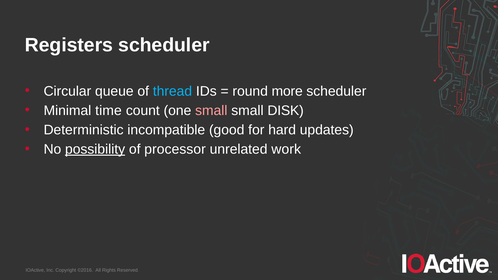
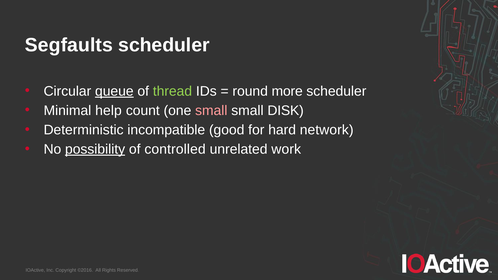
Registers: Registers -> Segfaults (69, 45)
queue underline: none -> present (114, 91)
thread colour: light blue -> light green (172, 91)
time: time -> help (108, 111)
updates: updates -> network (327, 130)
processor: processor -> controlled (175, 149)
